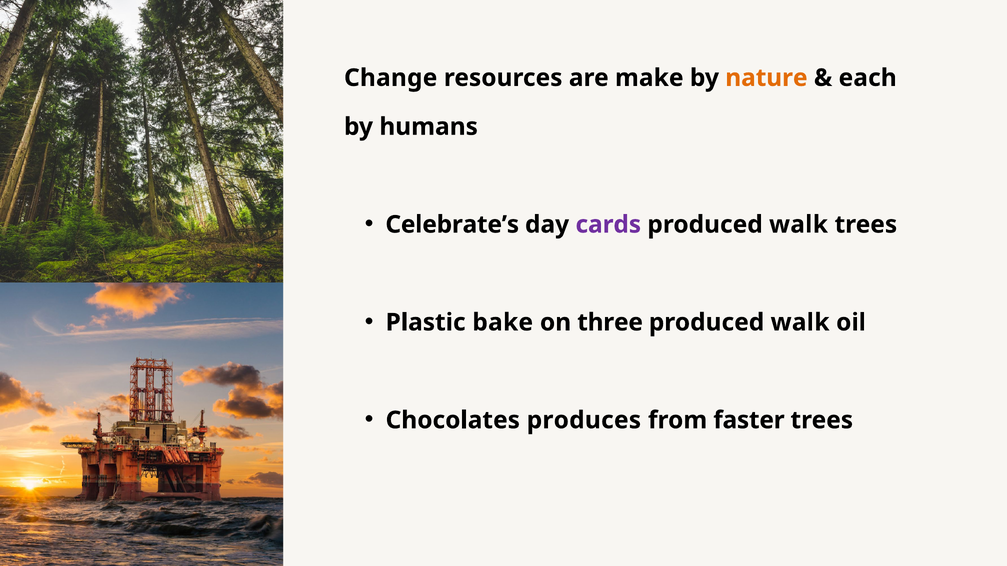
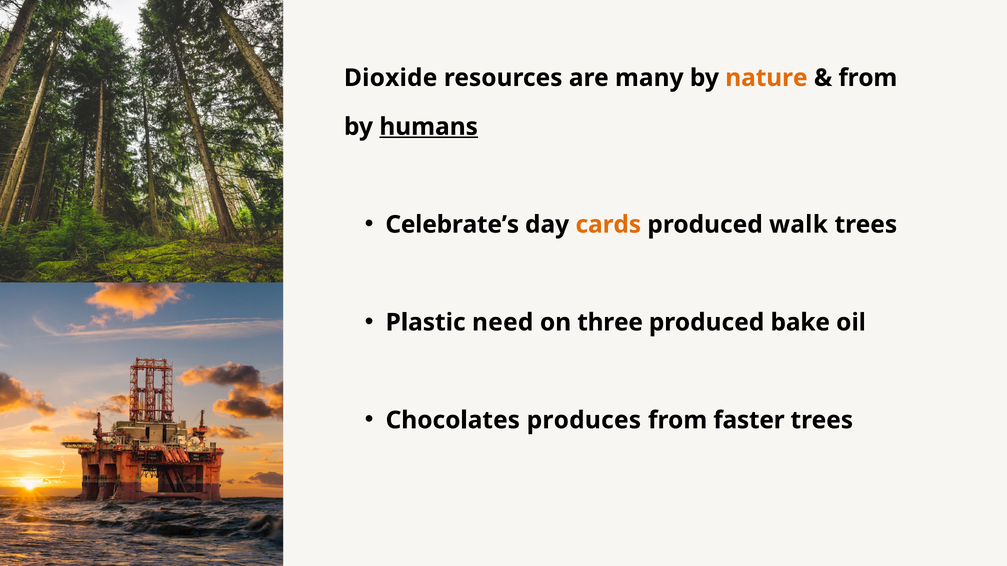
Change: Change -> Dioxide (391, 78)
make: make -> many (649, 78)
each: each -> from (868, 78)
humans underline: none -> present (429, 127)
cards colour: purple -> orange (608, 225)
bake: bake -> need (503, 323)
walk: walk -> bake (800, 323)
